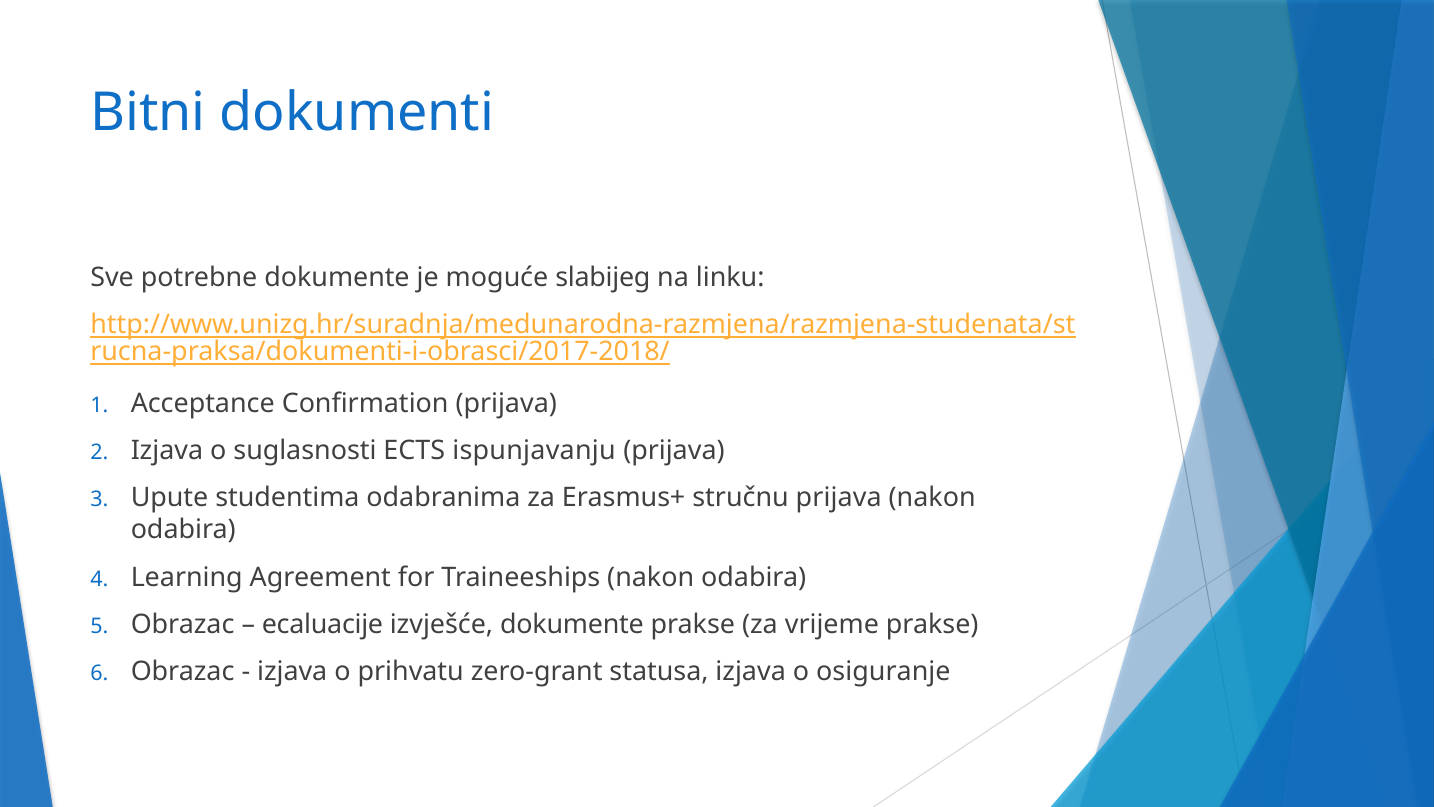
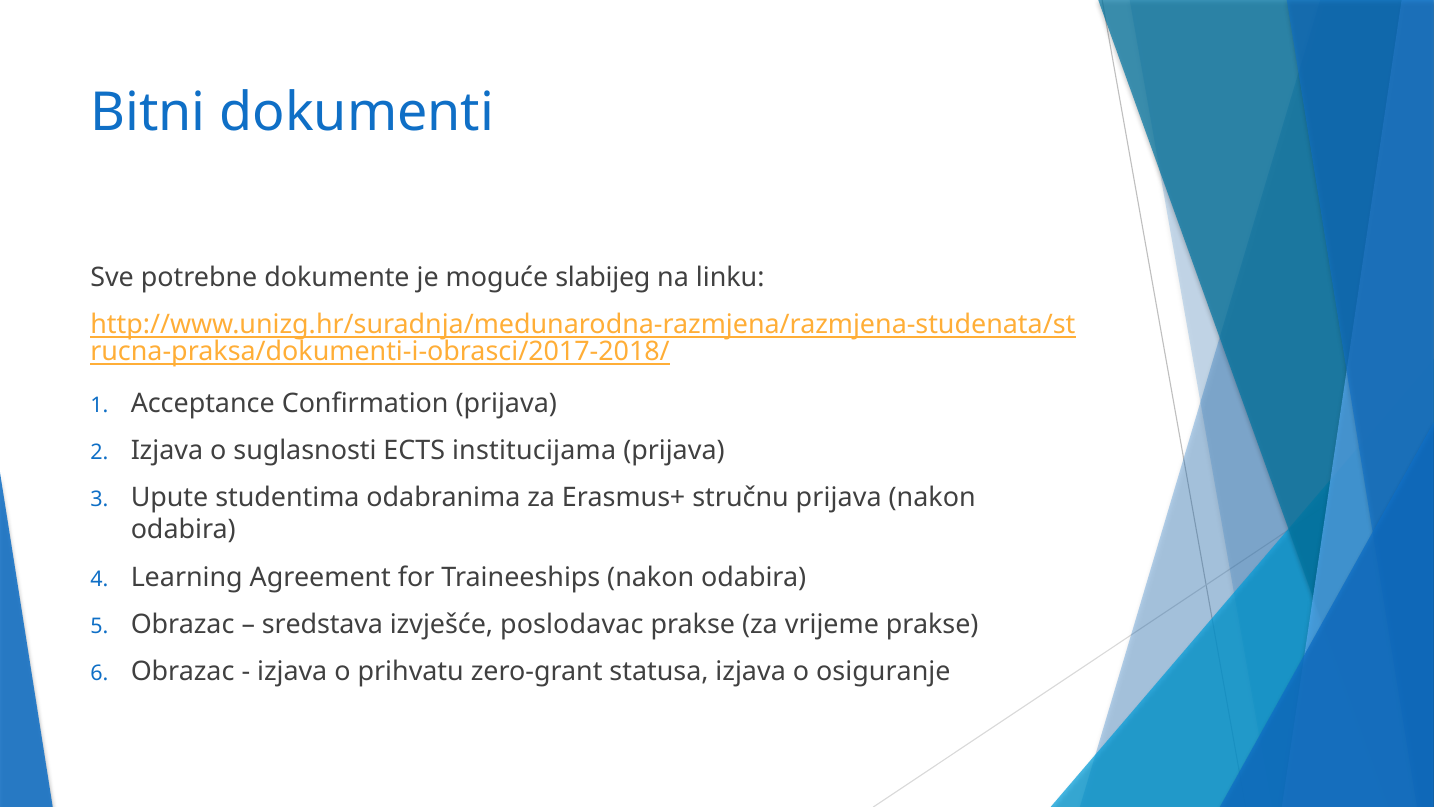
ispunjavanju: ispunjavanju -> institucijama (534, 450)
ecaluacije: ecaluacije -> sredstava (322, 624)
izvješće dokumente: dokumente -> poslodavac (572, 624)
